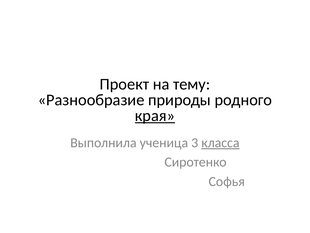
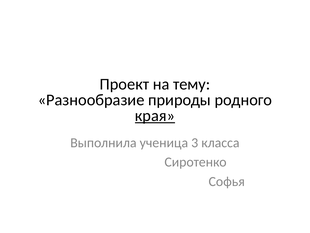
класса underline: present -> none (220, 143)
